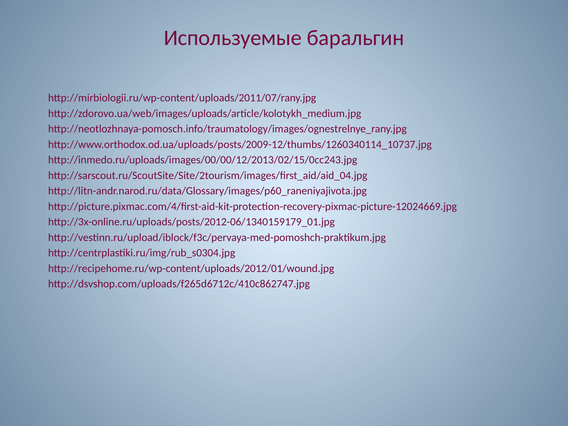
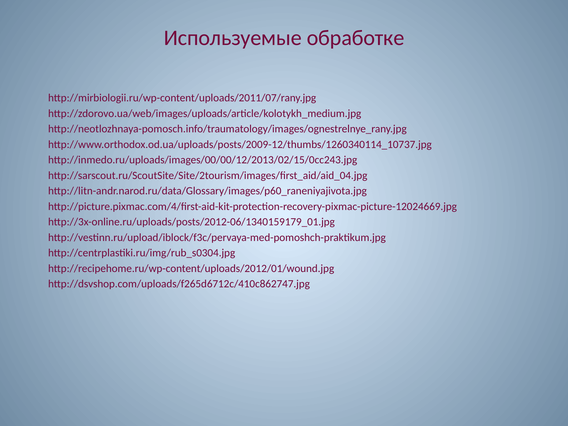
баральгин: баральгин -> обработке (356, 38)
